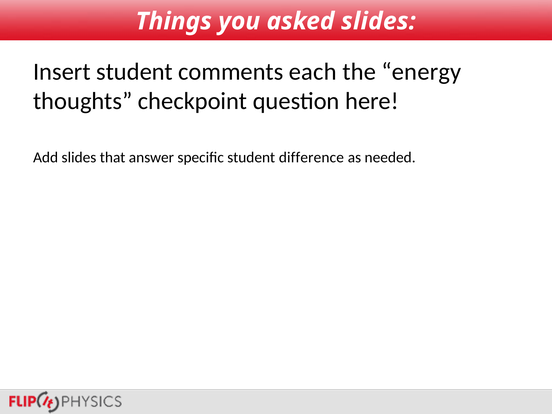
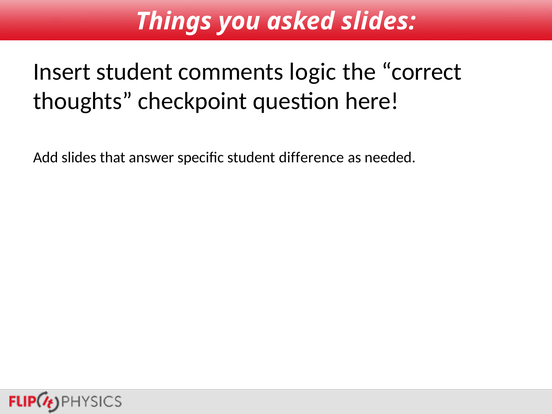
each: each -> logic (313, 72)
energy: energy -> correct (422, 72)
